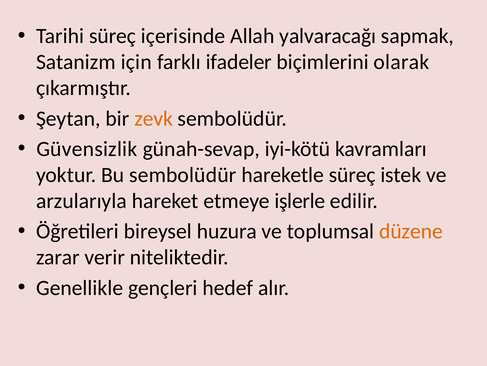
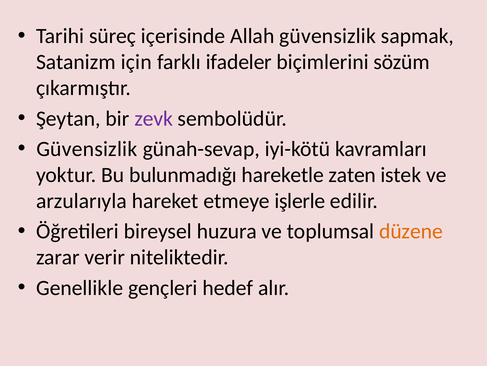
Allah yalvaracağı: yalvaracağı -> güvensizlik (328, 36)
olarak: olarak -> sözüm (402, 62)
zevk colour: orange -> purple (154, 118)
Bu sembolüdür: sembolüdür -> bulunmadığı (183, 175)
hareketle süreç: süreç -> zaten (352, 175)
